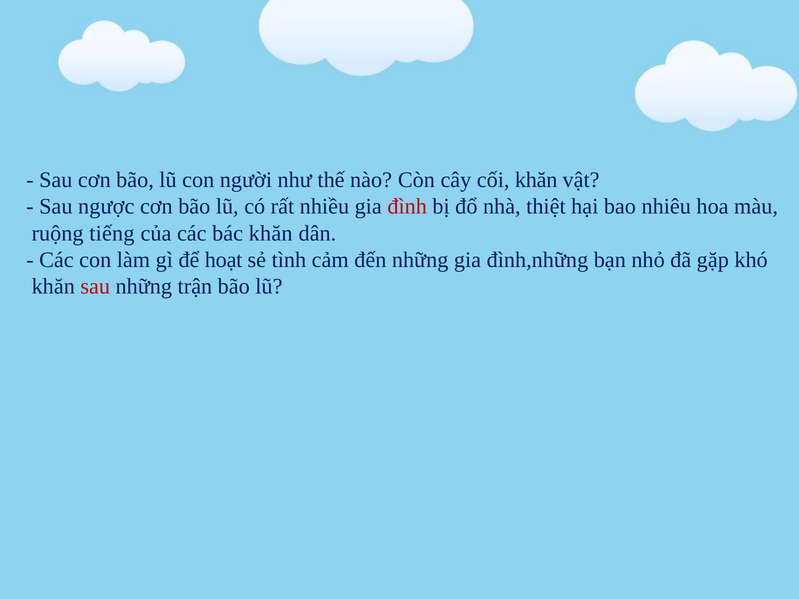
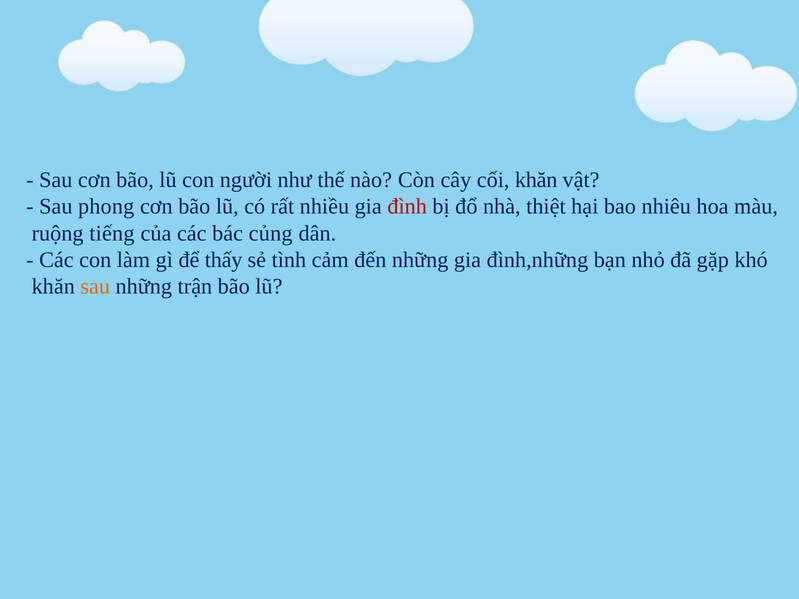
ngược: ngược -> phong (106, 207)
bác khăn: khăn -> củng (271, 233)
hoạt: hoạt -> thấy (224, 260)
sau colour: red -> orange (95, 287)
